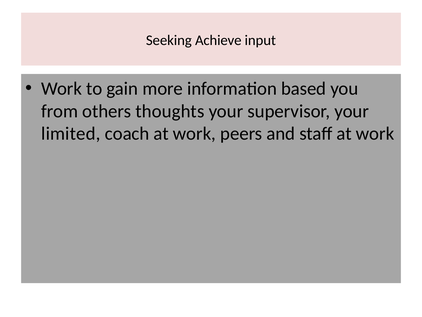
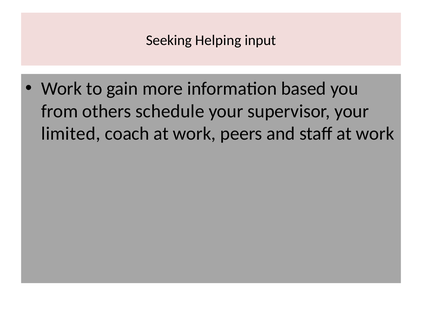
Achieve: Achieve -> Helping (218, 40)
thoughts: thoughts -> schedule (170, 111)
